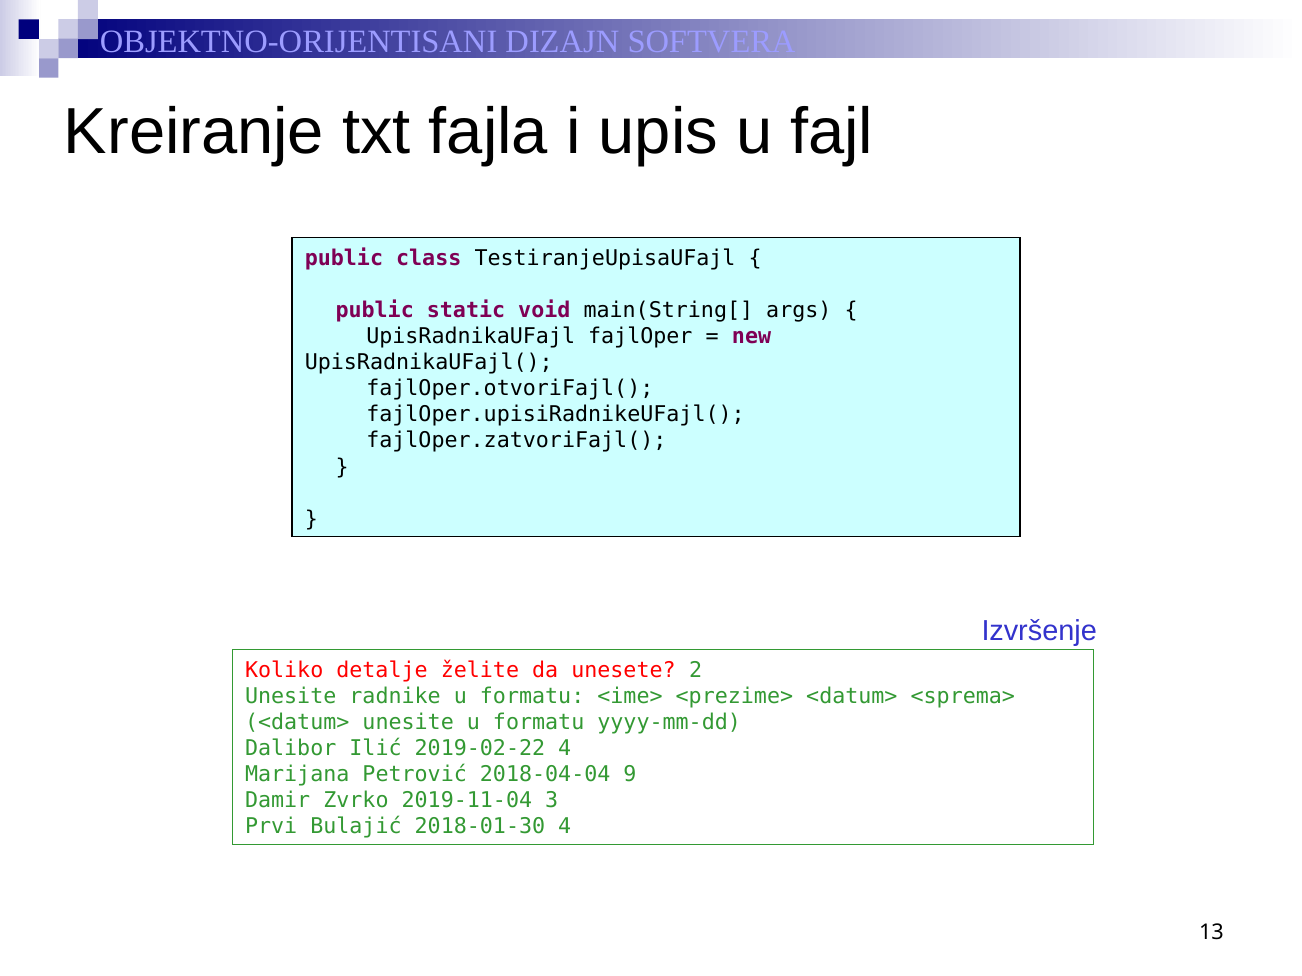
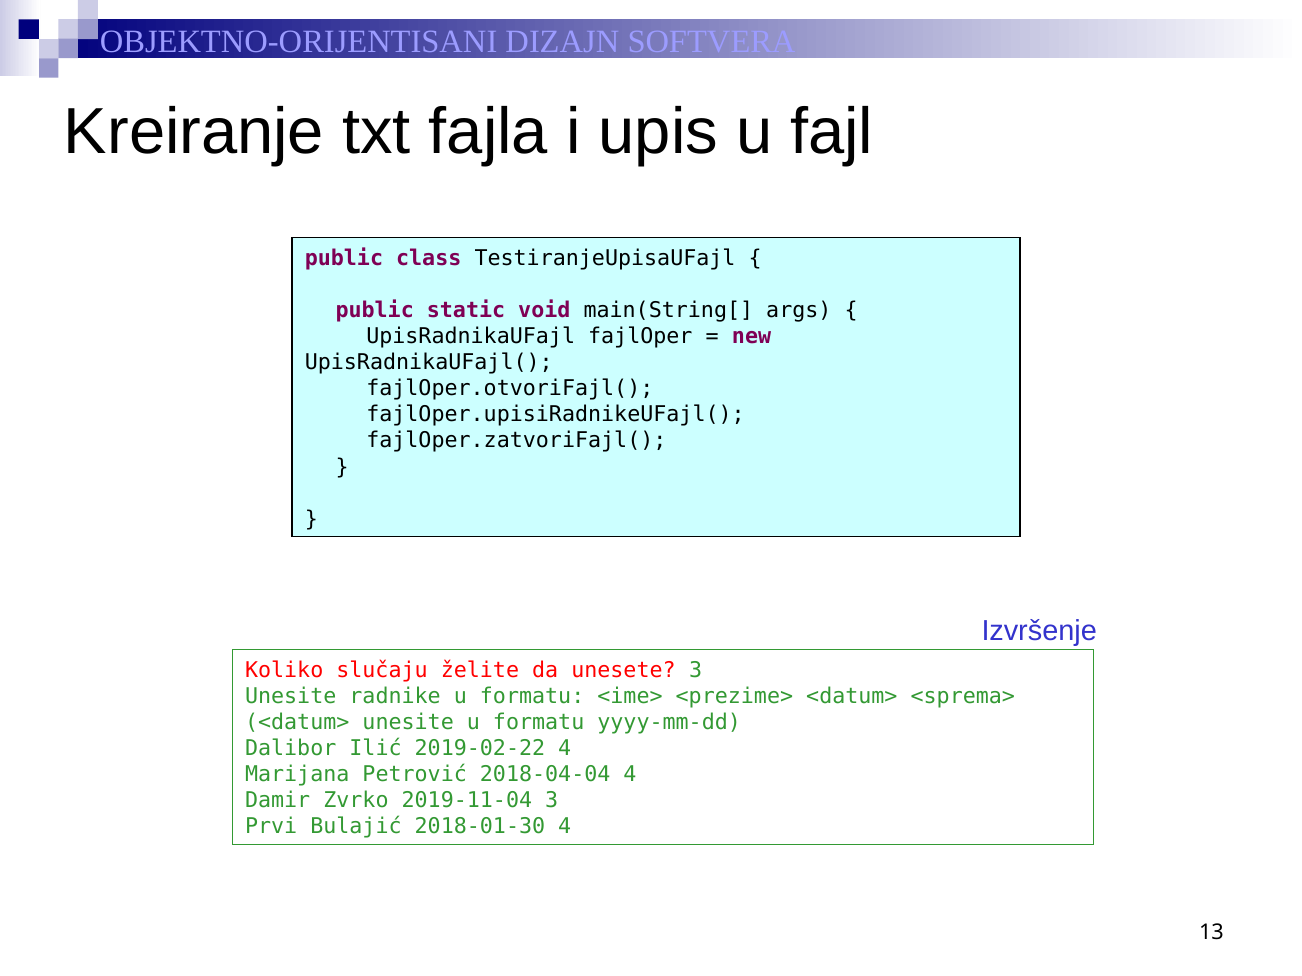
detalje: detalje -> slučaju (382, 671)
unesete 2: 2 -> 3 (696, 671)
2018-04-04 9: 9 -> 4 (630, 775)
